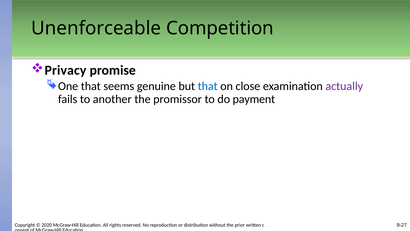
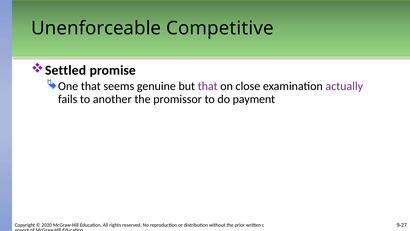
Competition: Competition -> Competitive (220, 28)
Privacy: Privacy -> Settled (66, 70)
that colour: blue -> purple (208, 86)
